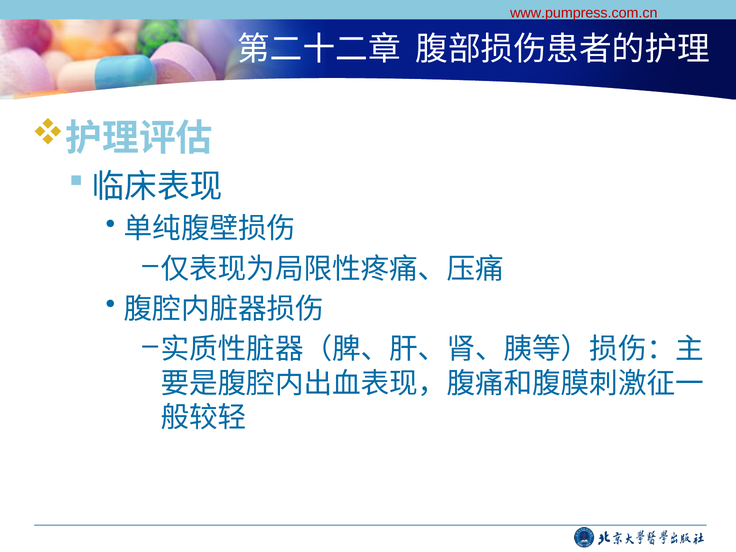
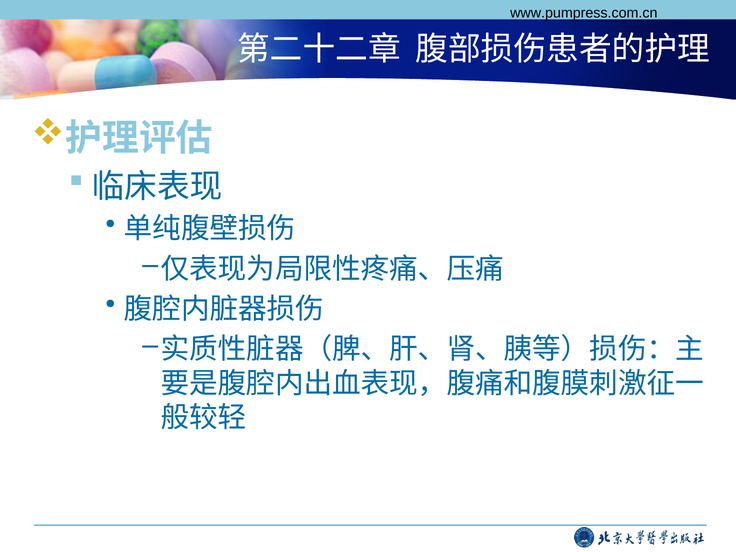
www.pumpress.com.cn colour: red -> black (584, 13)
